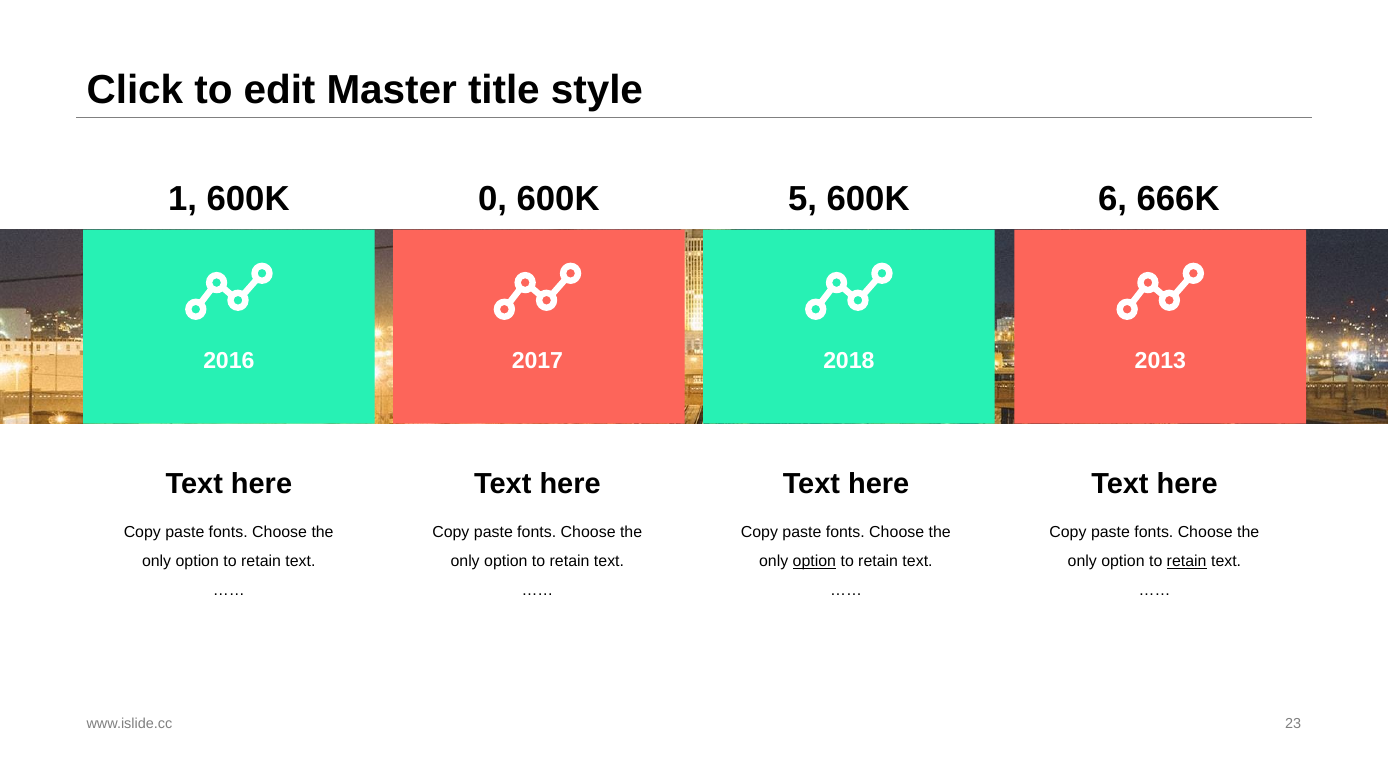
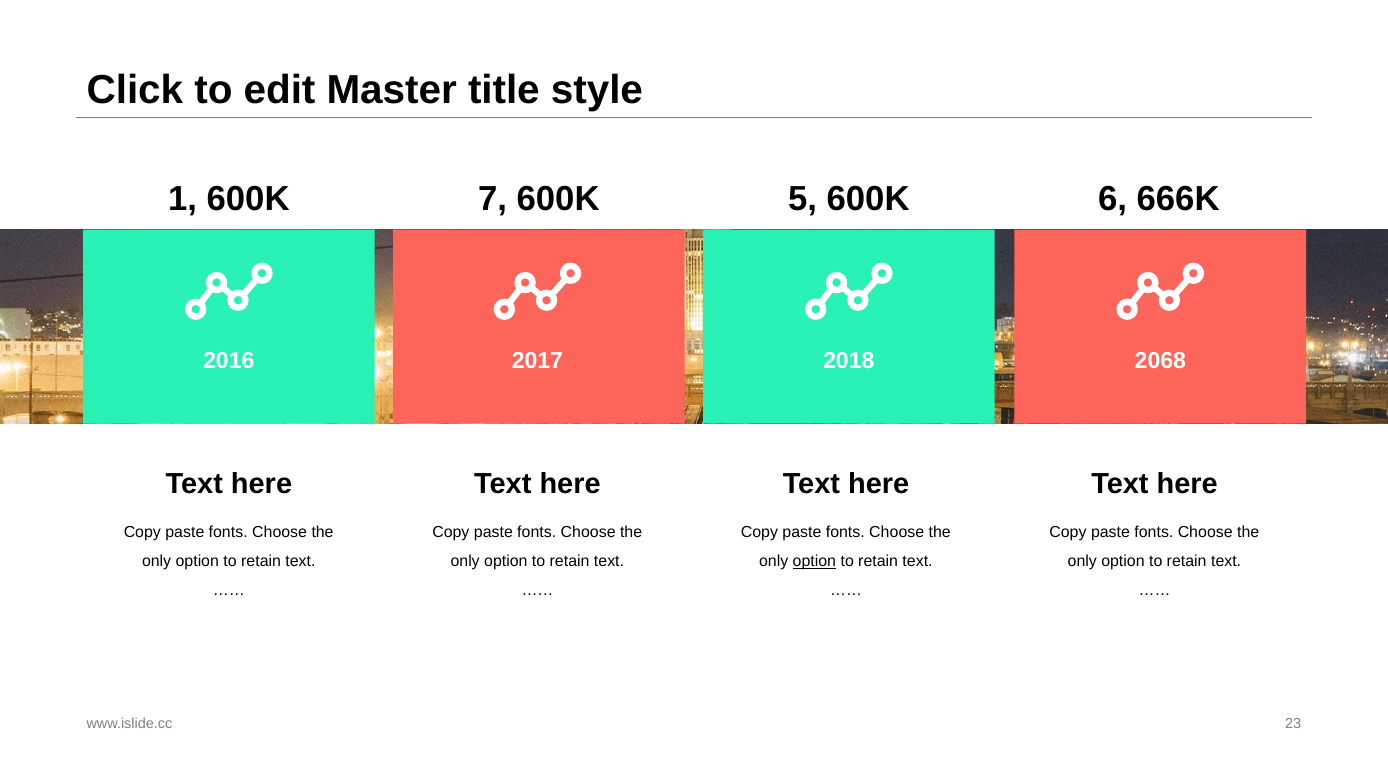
0: 0 -> 7 (493, 199)
2013: 2013 -> 2068 (1160, 361)
retain underline: present -> none (1187, 561)
